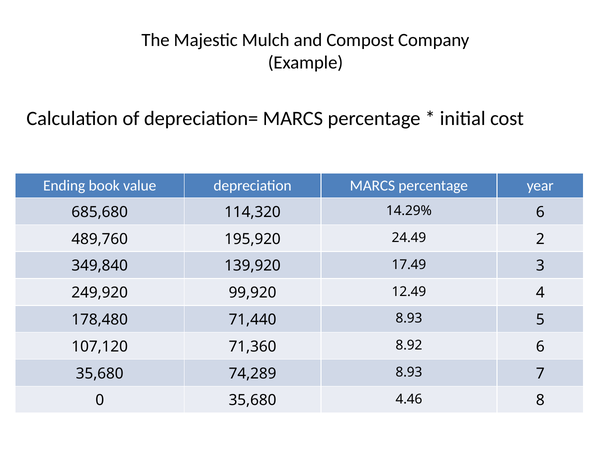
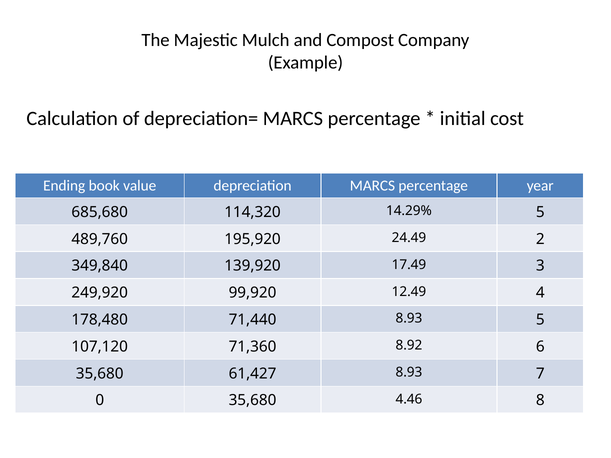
14.29% 6: 6 -> 5 (540, 212)
74,289: 74,289 -> 61,427 (253, 374)
